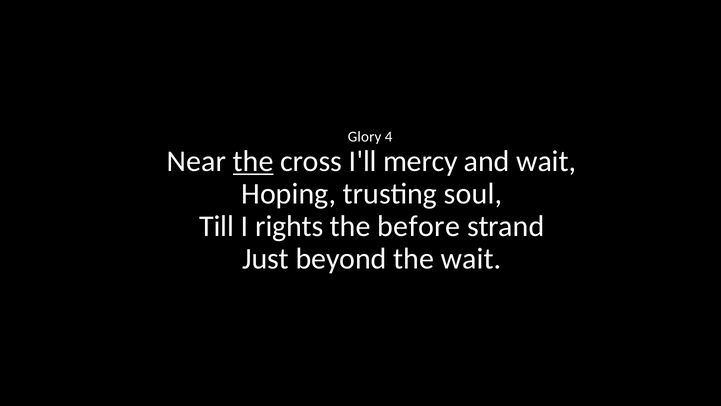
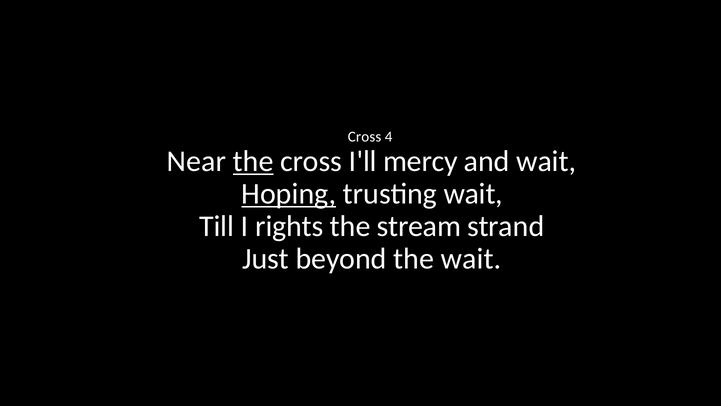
Glory: Glory -> Cross (365, 137)
Hoping underline: none -> present (289, 194)
trusting soul: soul -> wait (473, 194)
before: before -> stream (419, 226)
